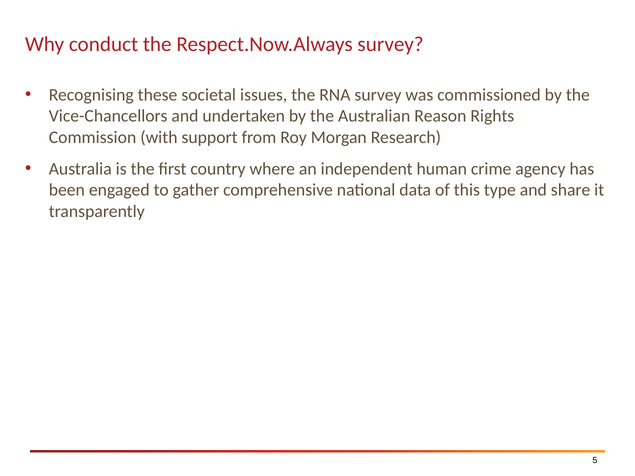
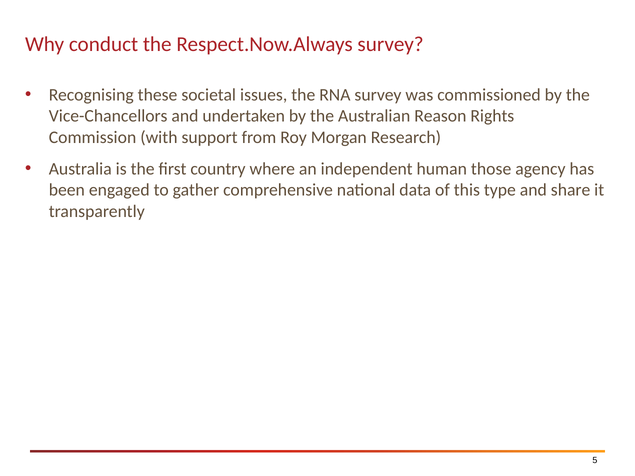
crime: crime -> those (491, 169)
